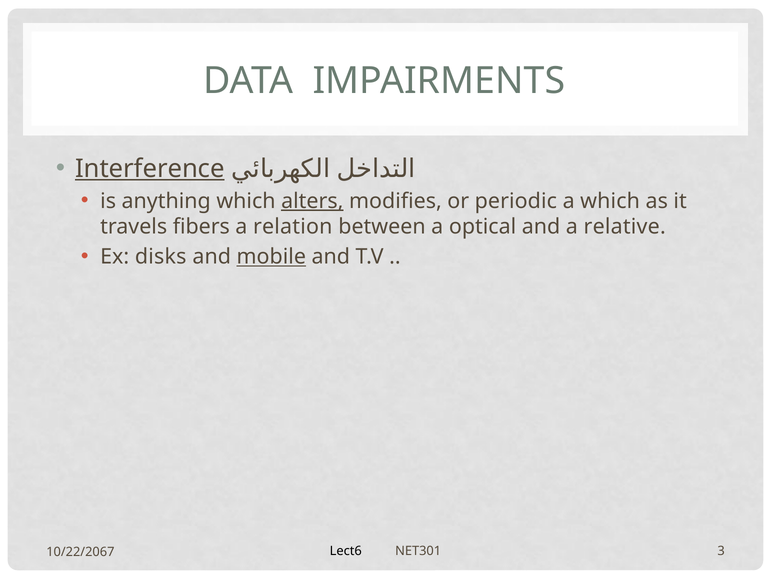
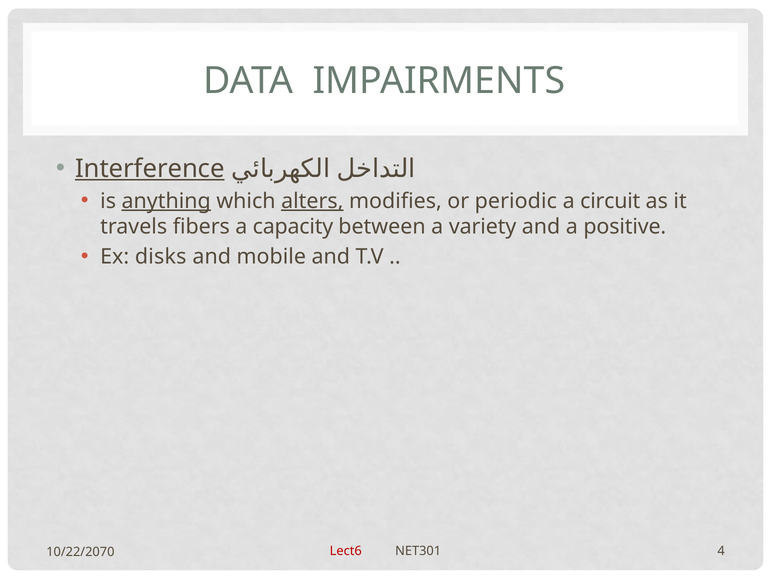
anything underline: none -> present (166, 201)
a which: which -> circuit (610, 201)
relation: relation -> capacity (293, 227)
optical: optical -> variety (483, 227)
relative: relative -> positive (625, 227)
mobile underline: present -> none (271, 257)
Lect6 colour: black -> red (346, 551)
3: 3 -> 4 (721, 551)
10/22/2067: 10/22/2067 -> 10/22/2070 (80, 552)
